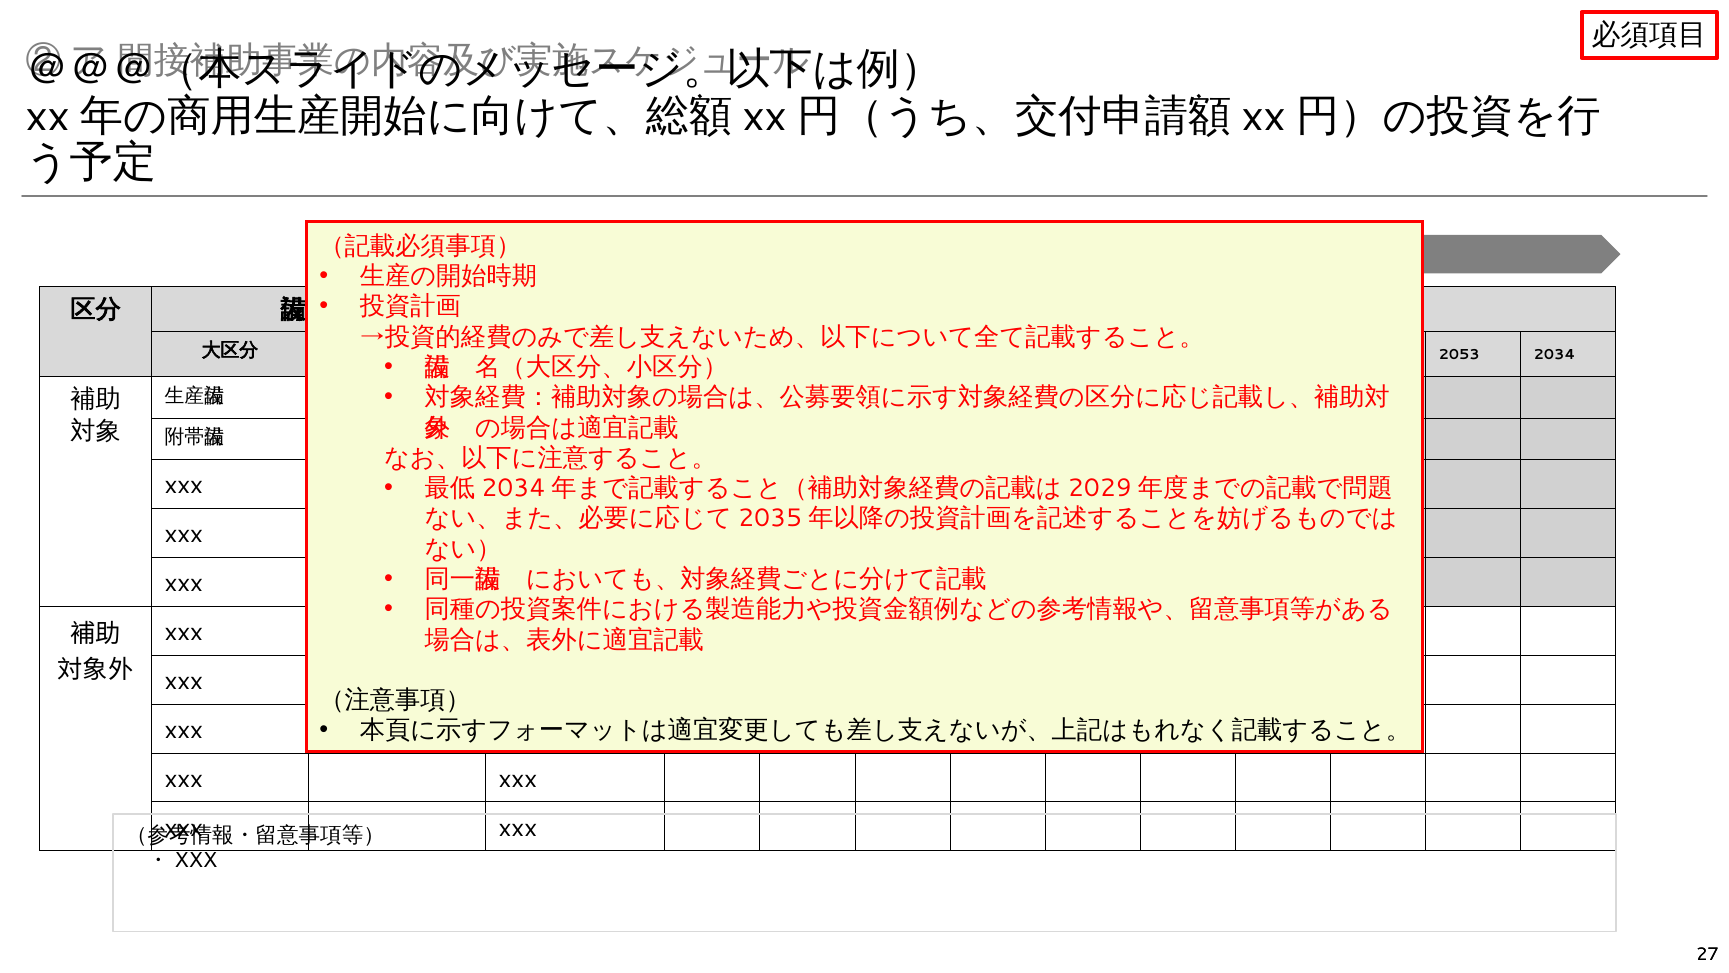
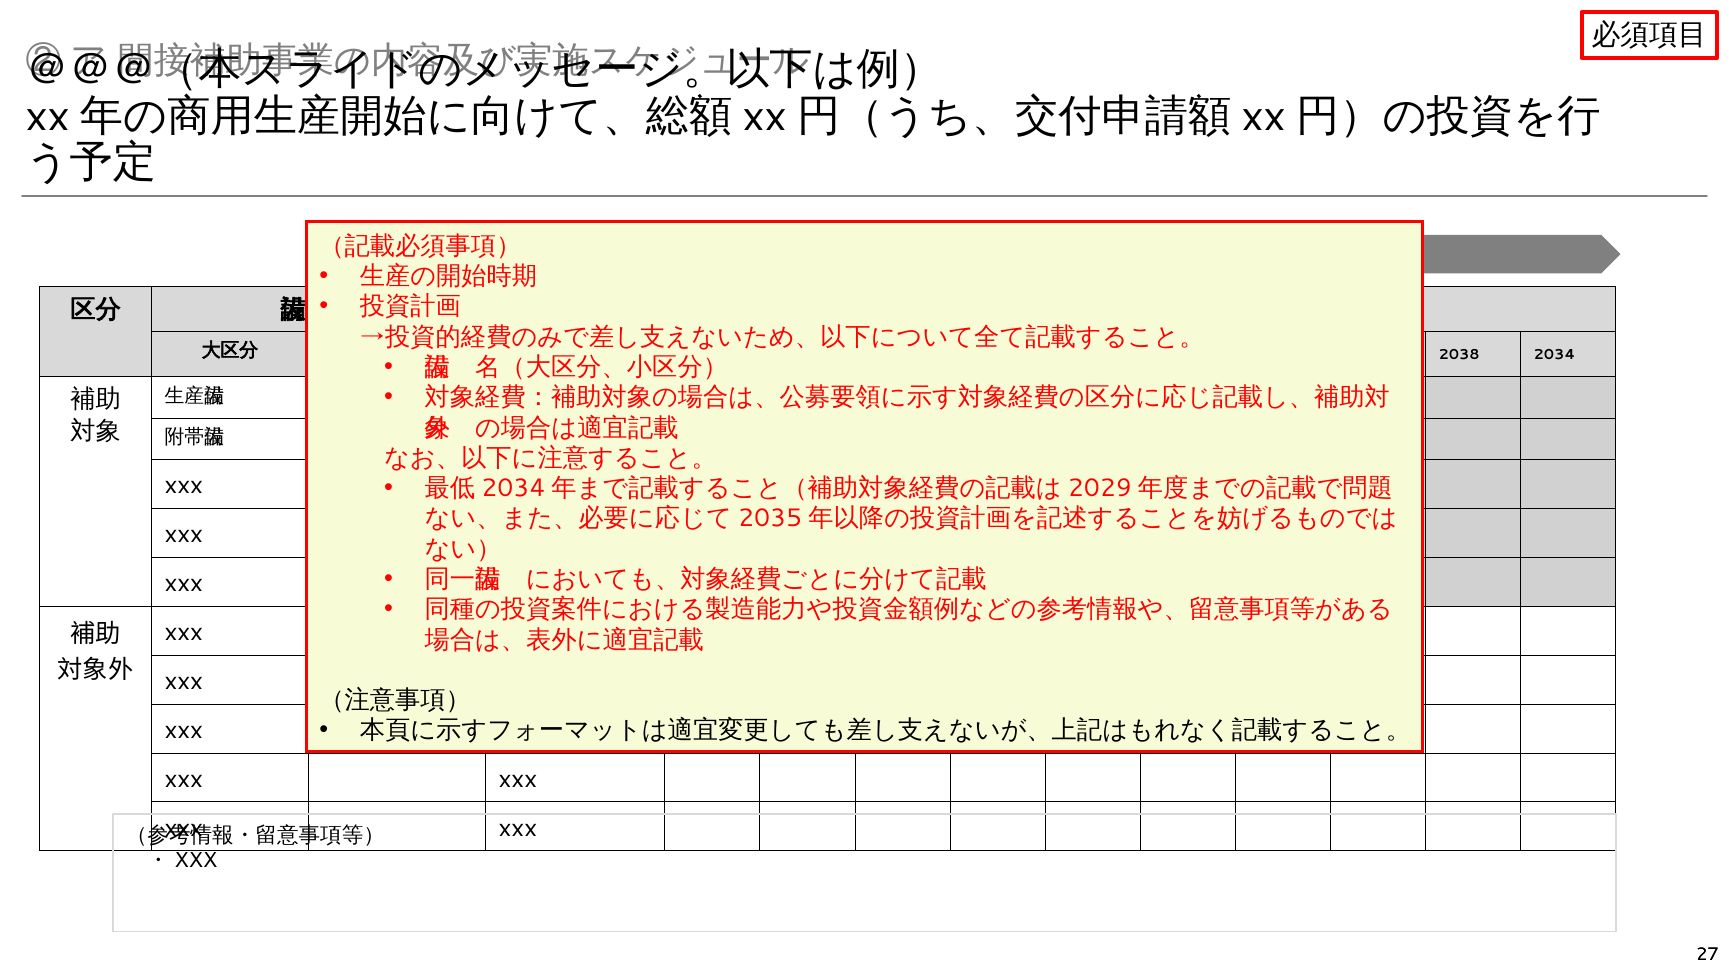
2053: 2053 -> 2038 (1459, 355)
